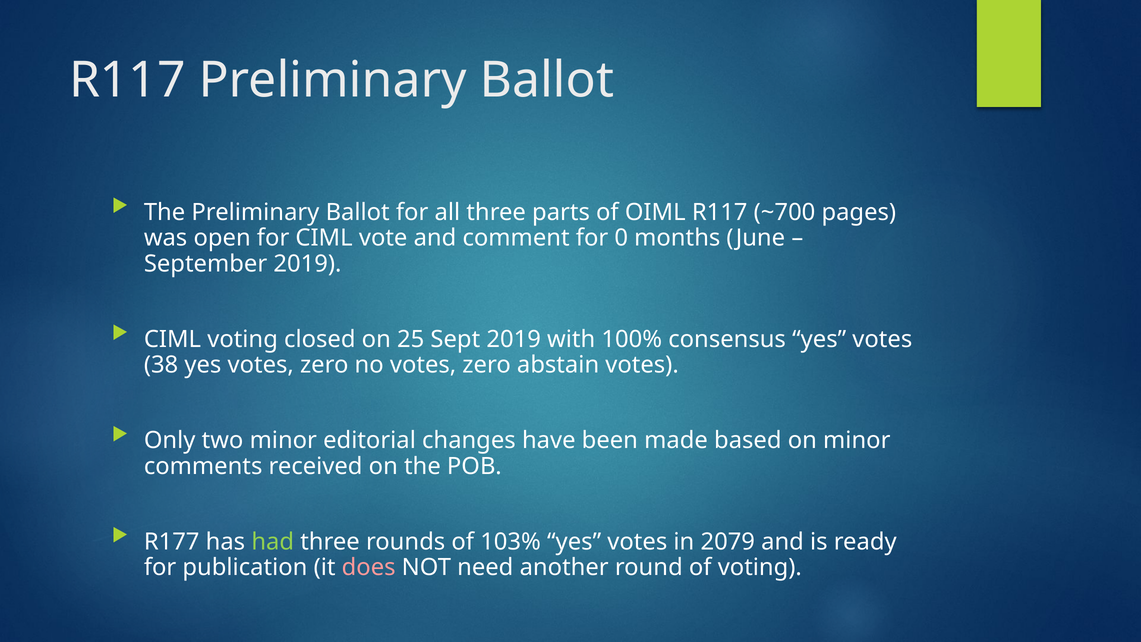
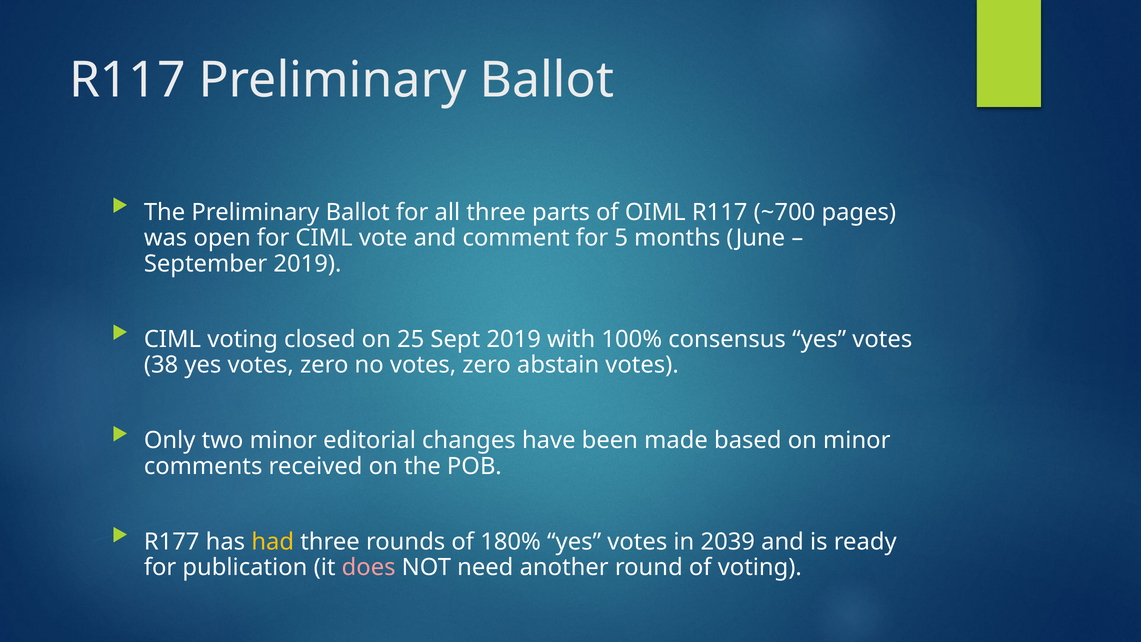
0: 0 -> 5 (621, 238)
had colour: light green -> yellow (273, 542)
103%: 103% -> 180% (511, 542)
2079: 2079 -> 2039 (728, 542)
